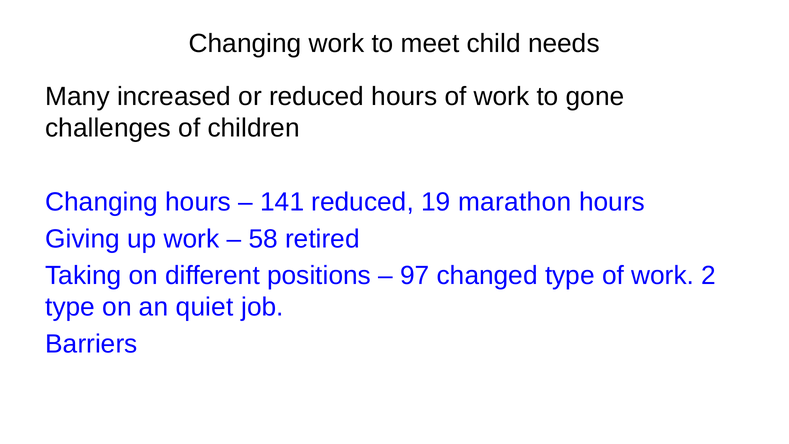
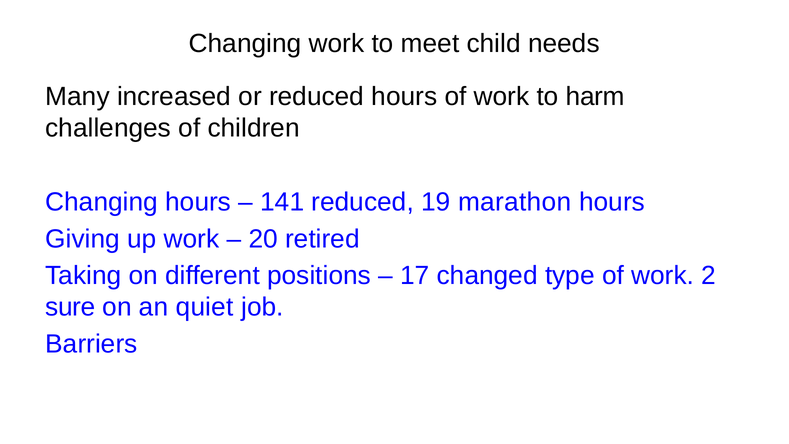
gone: gone -> harm (595, 97)
58: 58 -> 20 (263, 239)
97: 97 -> 17 (415, 276)
type: type -> sure (70, 307)
